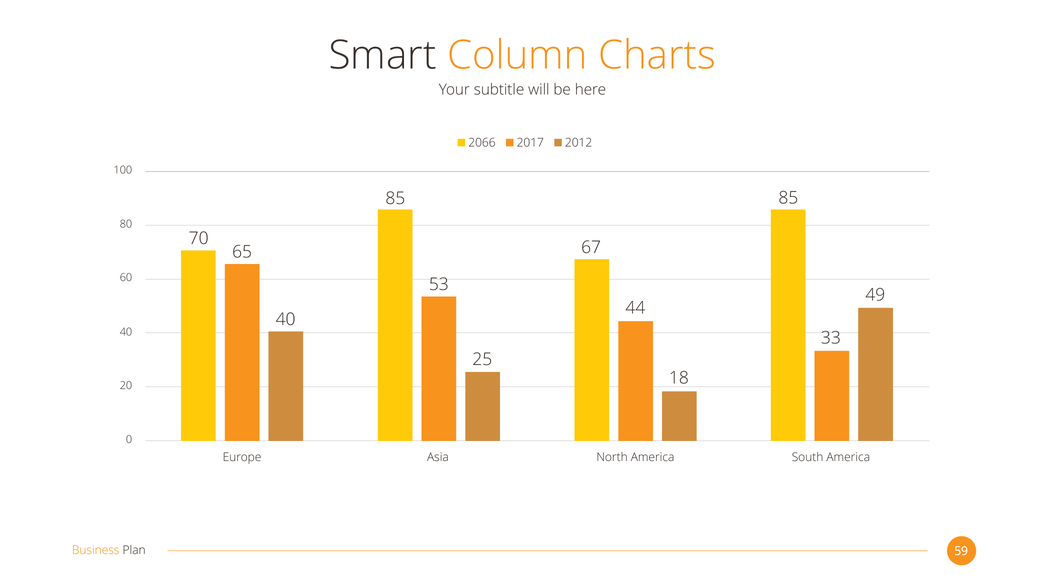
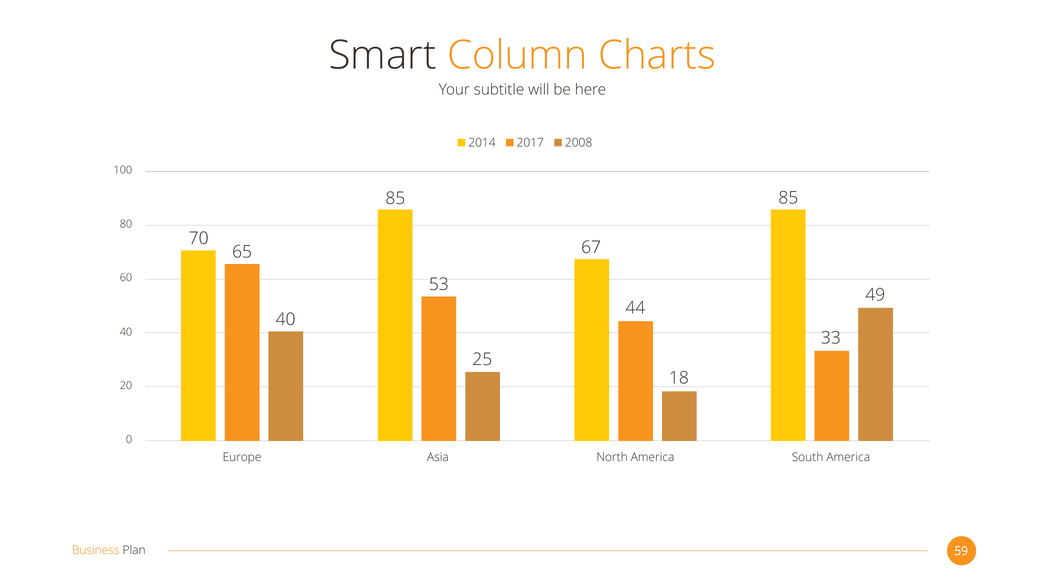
2066: 2066 -> 2014 (482, 143)
2012: 2012 -> 2008 (579, 143)
